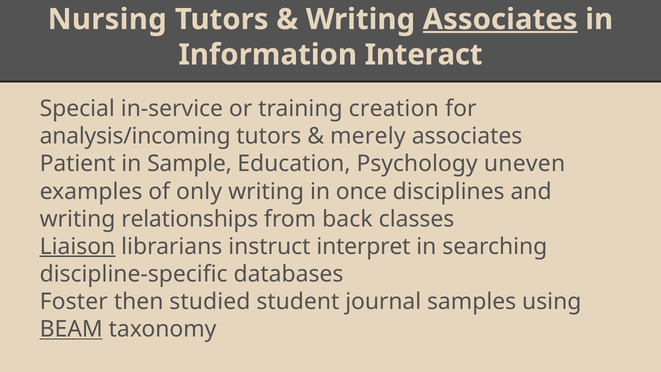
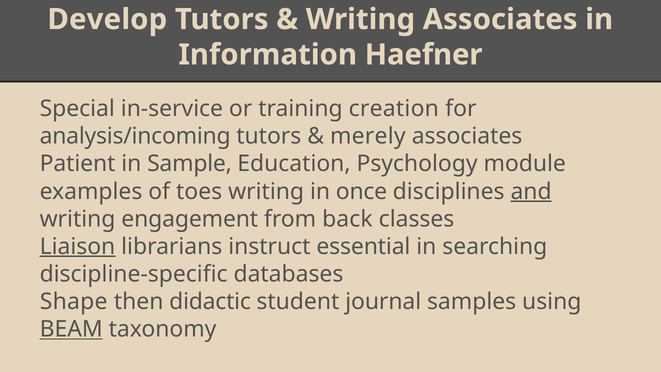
Nursing: Nursing -> Develop (107, 19)
Associates underline: present -> none (500, 19)
Interact: Interact -> Haefner (424, 55)
uneven: uneven -> module (525, 164)
only: only -> toes (199, 191)
and underline: none -> present (531, 191)
relationships: relationships -> engagement (190, 219)
interpret: interpret -> essential (363, 246)
Foster: Foster -> Shape (74, 301)
studied: studied -> didactic (210, 301)
